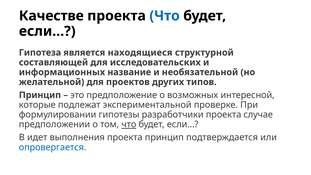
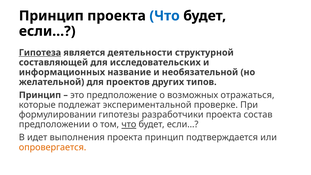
Качестве: Качестве -> Принцип (51, 16)
Гипотеза underline: none -> present (40, 53)
находящиеся: находящиеся -> деятельности (140, 53)
интересной: интересной -> отражаться (247, 95)
случае: случае -> состав (258, 115)
опровергается colour: blue -> orange (53, 147)
